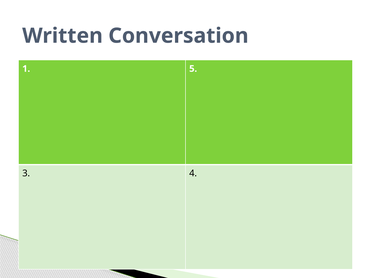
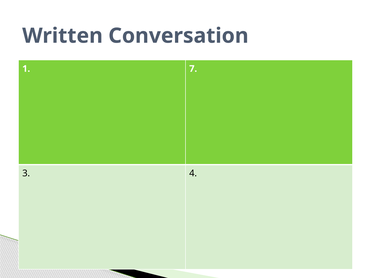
5: 5 -> 7 (193, 69)
